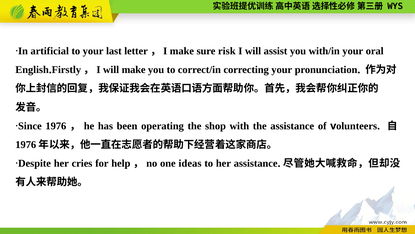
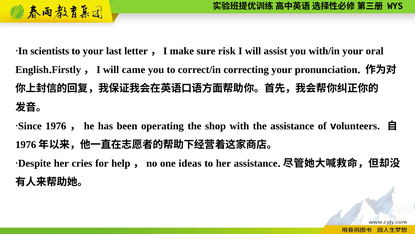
artificial: artificial -> scientists (50, 51)
will make: make -> came (134, 70)
